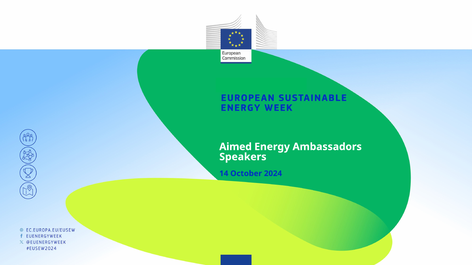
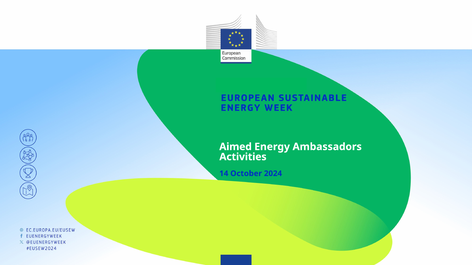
Speakers: Speakers -> Activities (243, 157)
